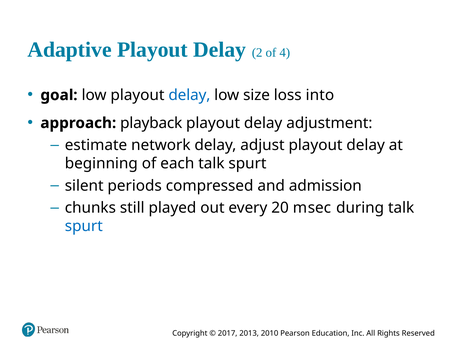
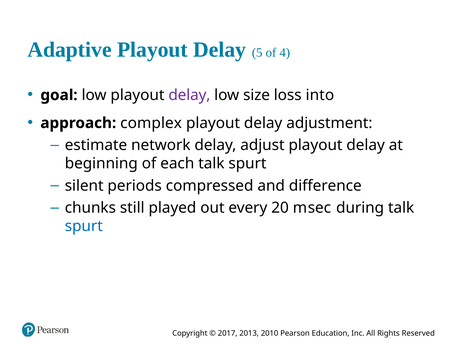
2: 2 -> 5 (257, 53)
delay colour: blue -> purple (189, 95)
playback: playback -> complex (151, 123)
admission: admission -> difference (325, 186)
